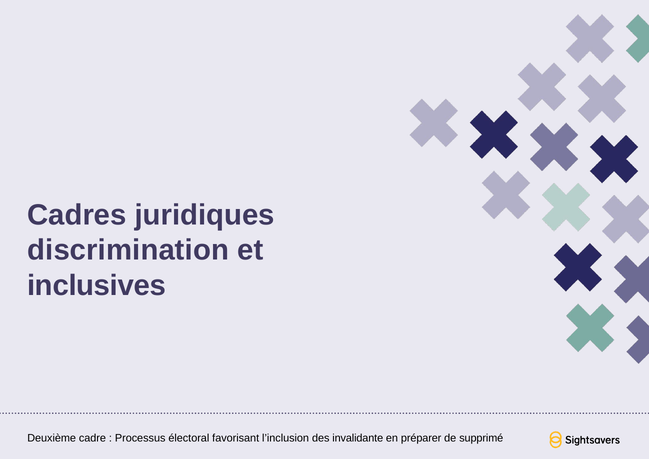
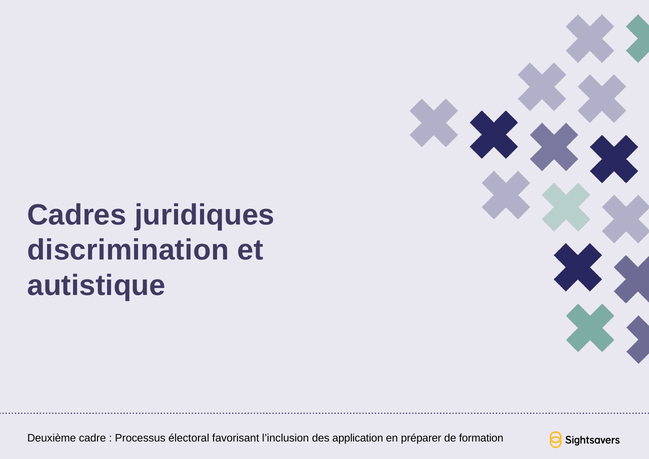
inclusives: inclusives -> autistique (96, 285)
invalidante: invalidante -> application (358, 438)
supprimé: supprimé -> formation (481, 438)
